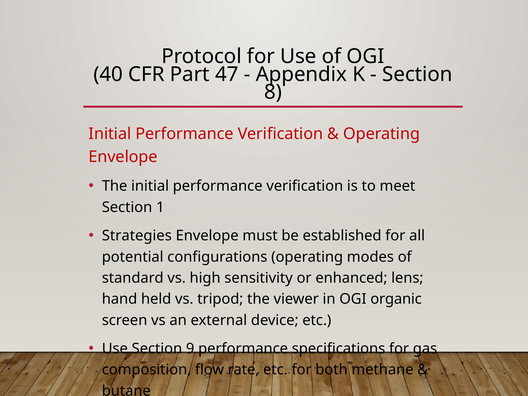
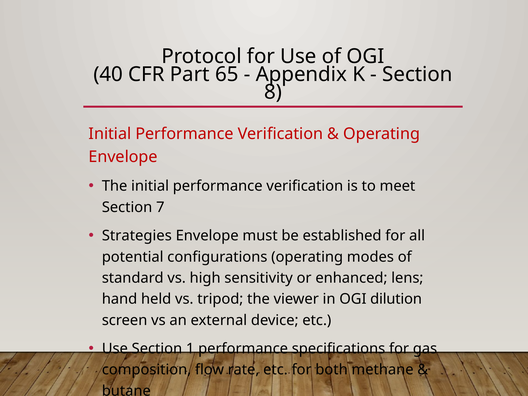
47: 47 -> 65 (227, 74)
1: 1 -> 7 (160, 207)
organic: organic -> dilution (396, 299)
9: 9 -> 1 (190, 349)
